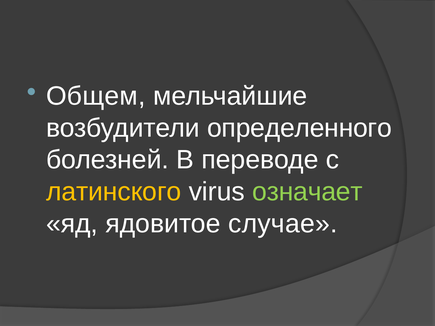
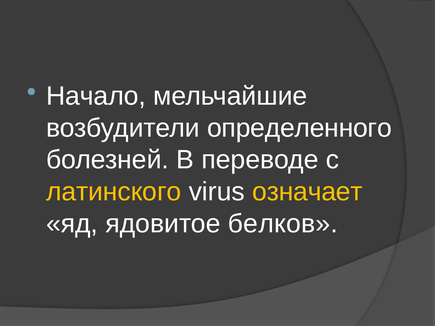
Общем: Общем -> Начало (96, 96)
означает colour: light green -> yellow (307, 192)
случае: случае -> белков (283, 224)
